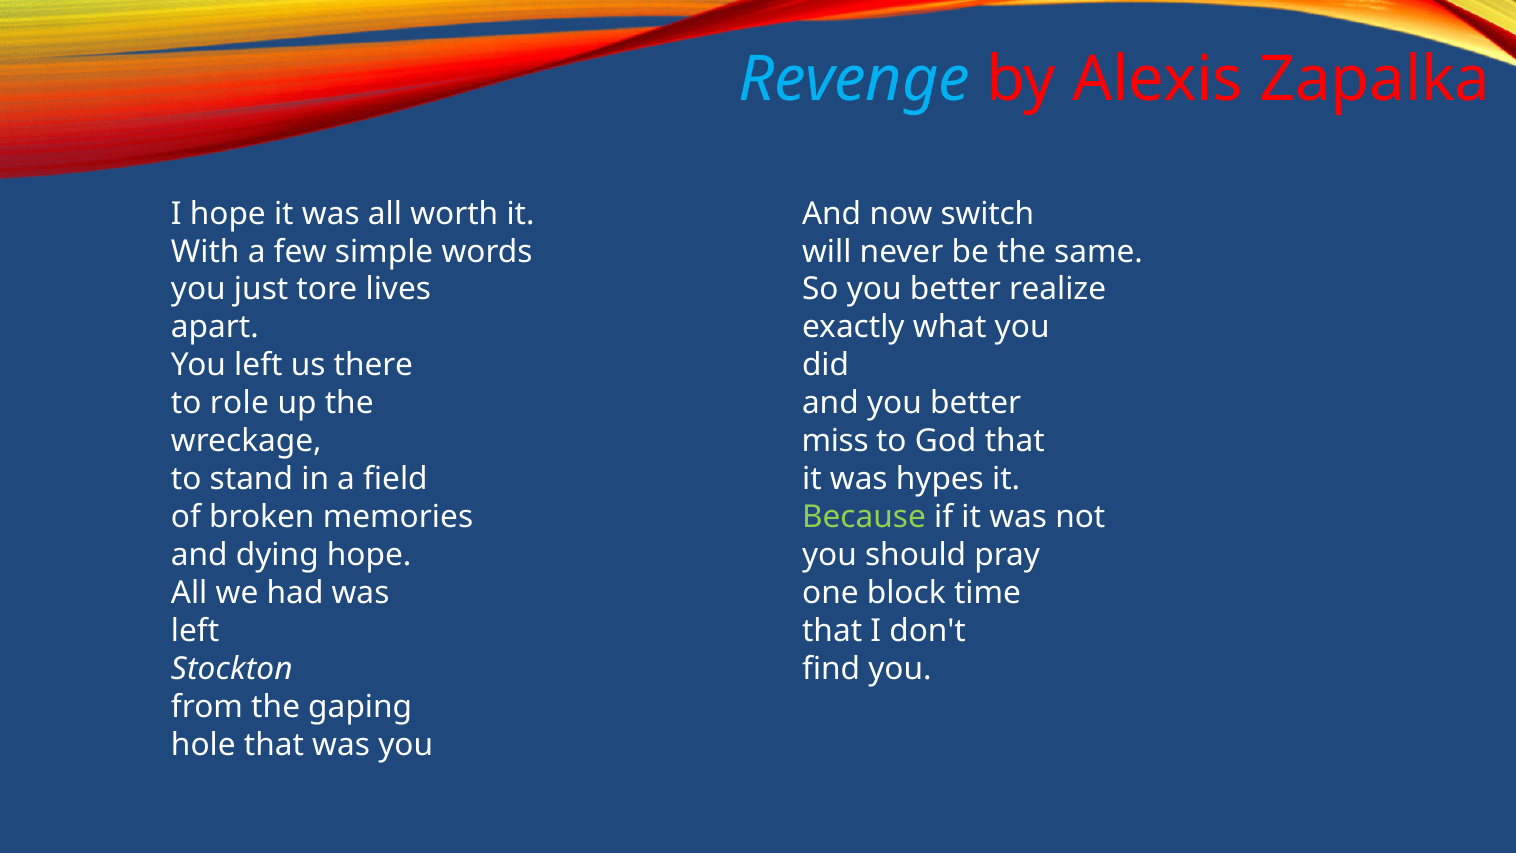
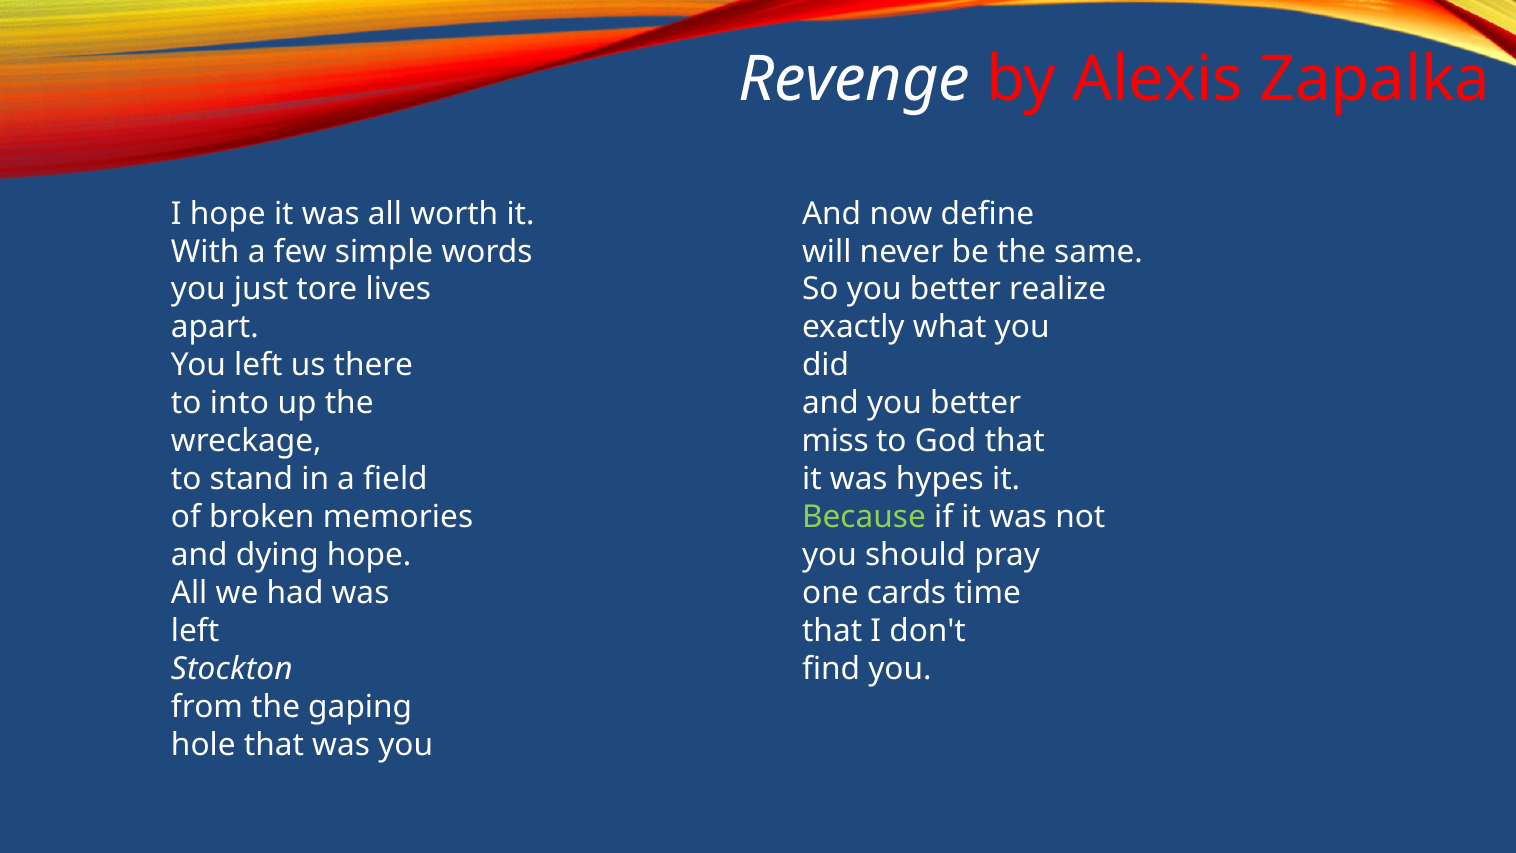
Revenge colour: light blue -> white (854, 80)
switch: switch -> define (987, 214)
role: role -> into (239, 403)
block: block -> cards (906, 593)
